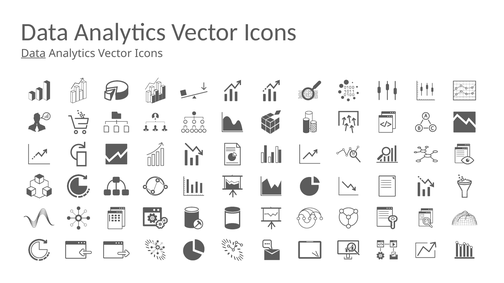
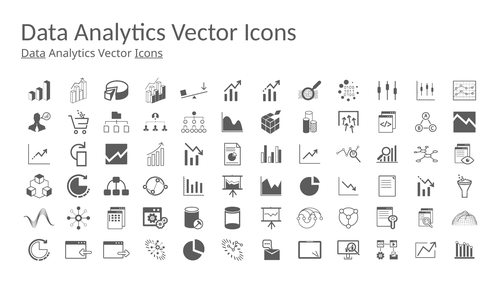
Icons underline: none -> present (149, 53)
